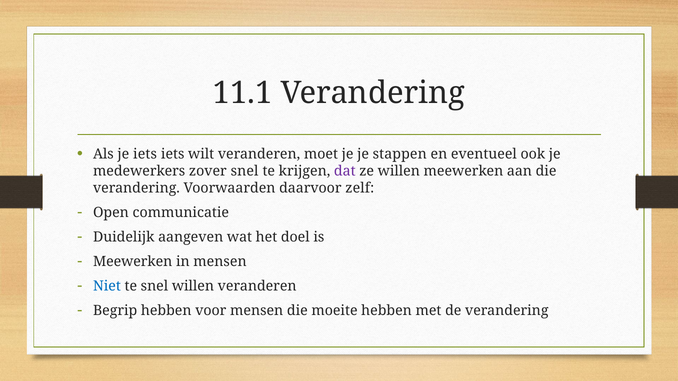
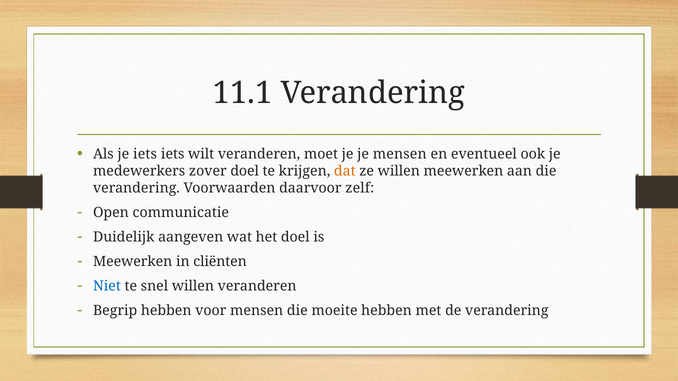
je stappen: stappen -> mensen (400, 154)
zover snel: snel -> doel (245, 171)
dat colour: purple -> orange (345, 171)
in mensen: mensen -> cliënten (220, 262)
